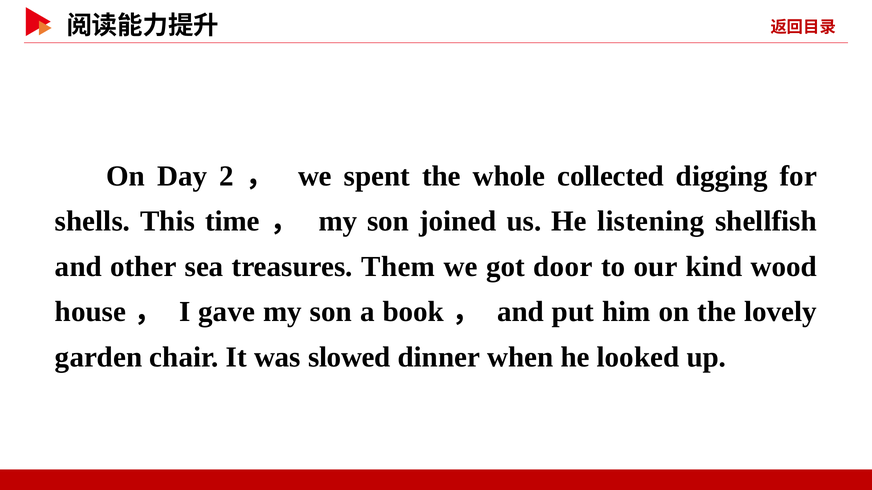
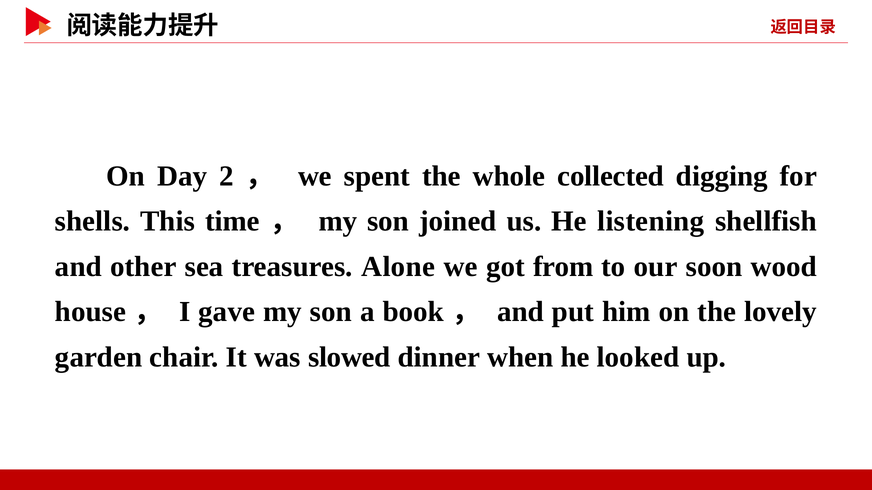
Them: Them -> Alone (398, 267)
door: door -> from (563, 267)
kind: kind -> soon (714, 267)
